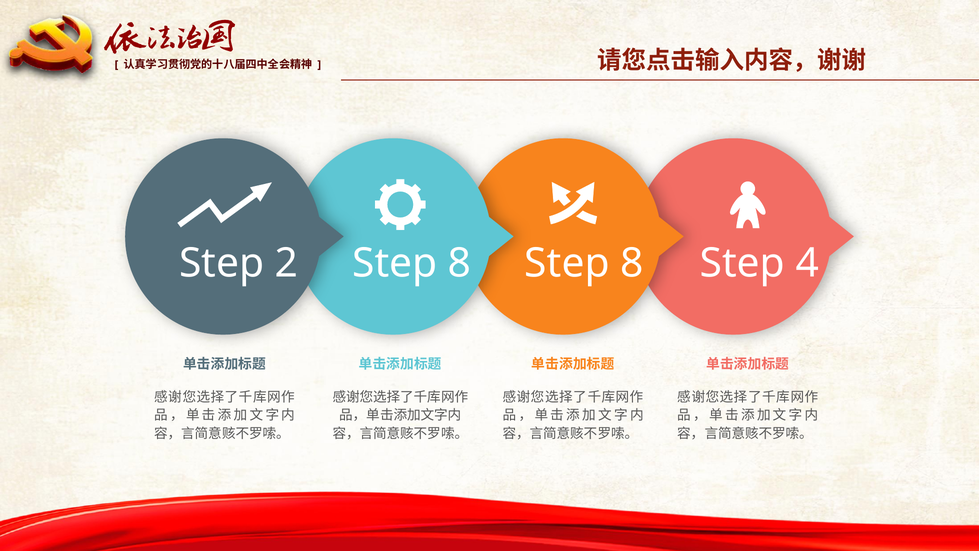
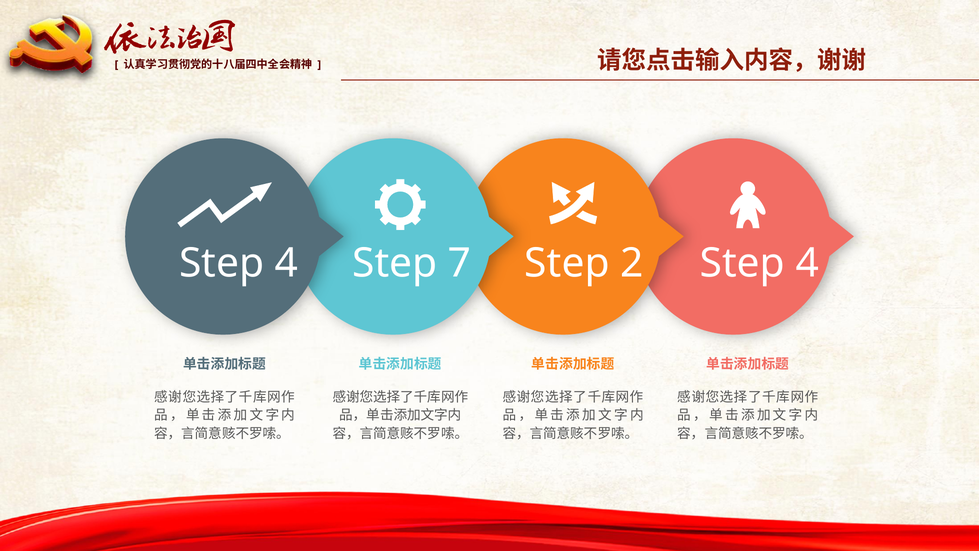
2: 2 -> 4 (286, 263)
8: 8 -> 7 (460, 263)
8: 8 -> 2 (632, 263)
